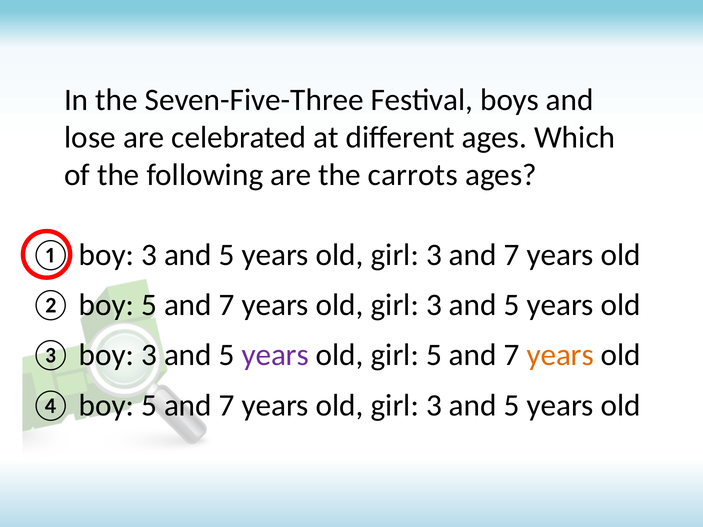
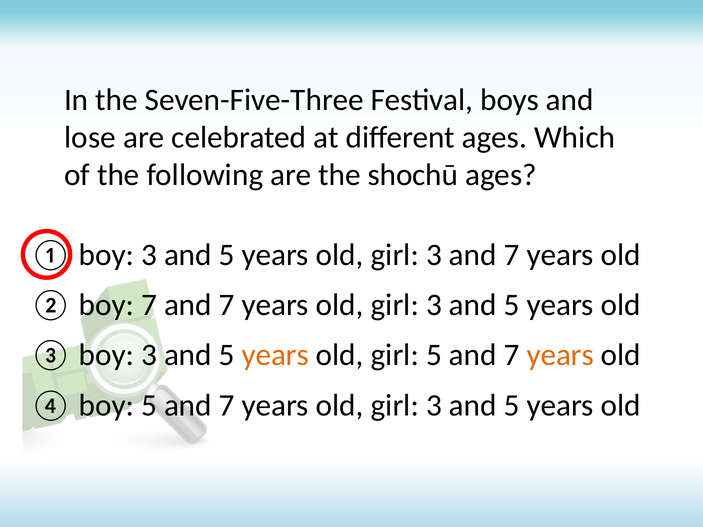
carrots: carrots -> shochū (413, 175)
② boy 5: 5 -> 7 (149, 305)
years colour: purple -> orange (275, 355)
